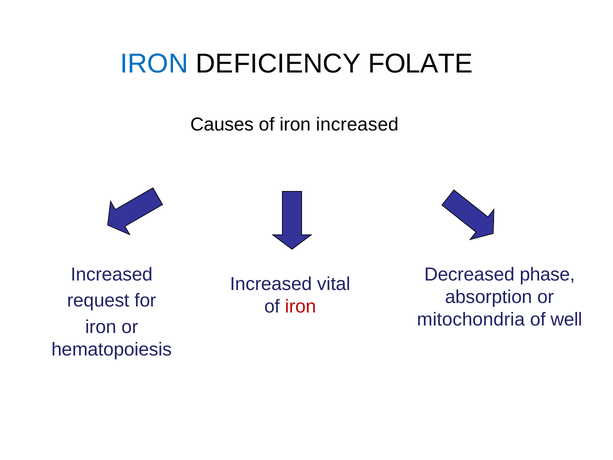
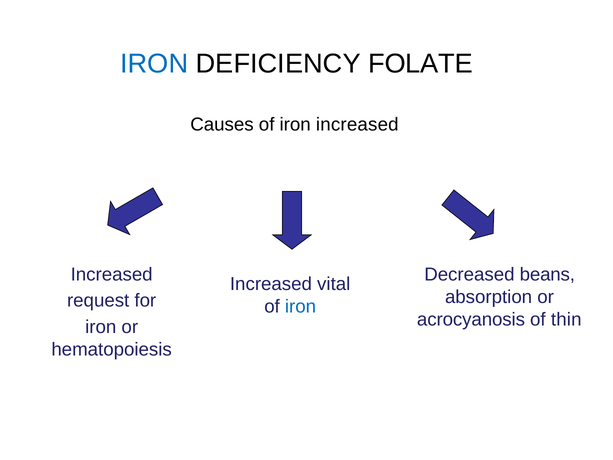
phase: phase -> beans (547, 274)
iron colour: red -> blue (301, 306)
mitochondria: mitochondria -> acrocyanosis (471, 319)
well: well -> thin (566, 319)
